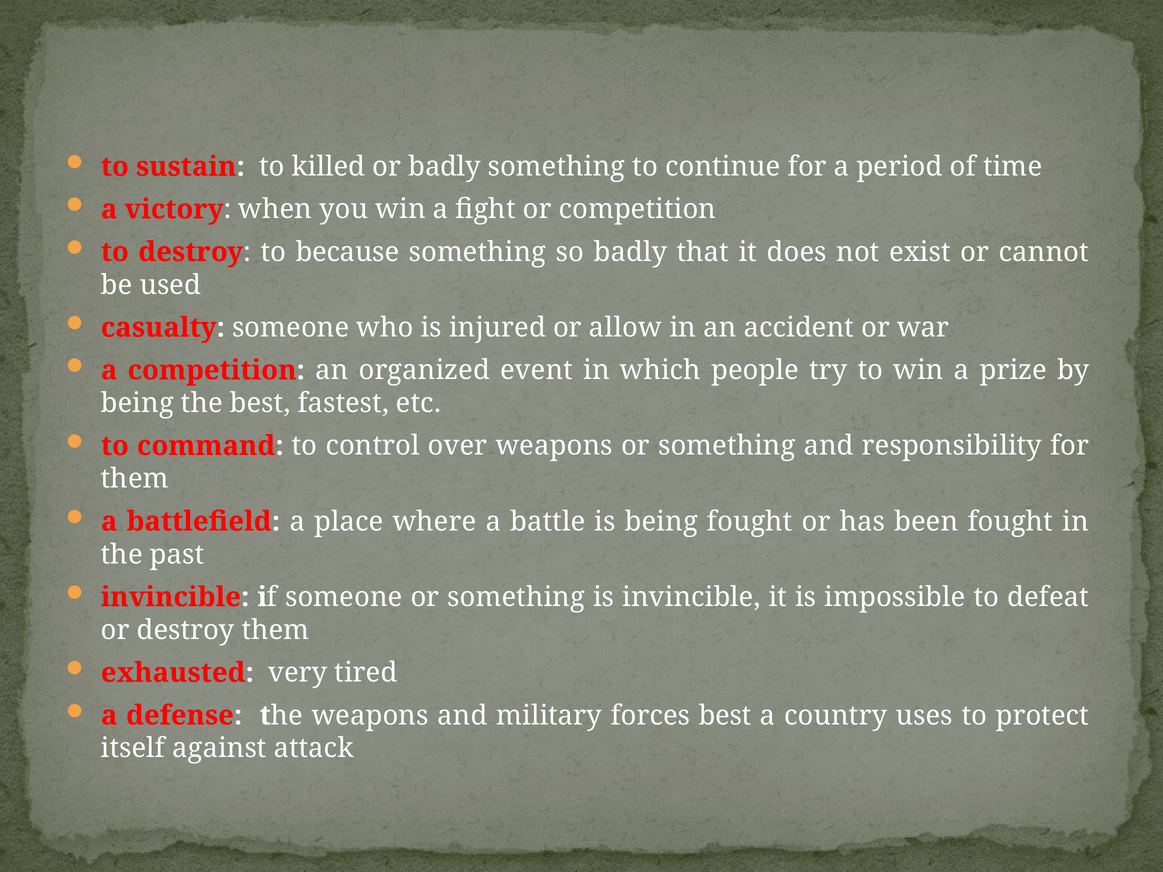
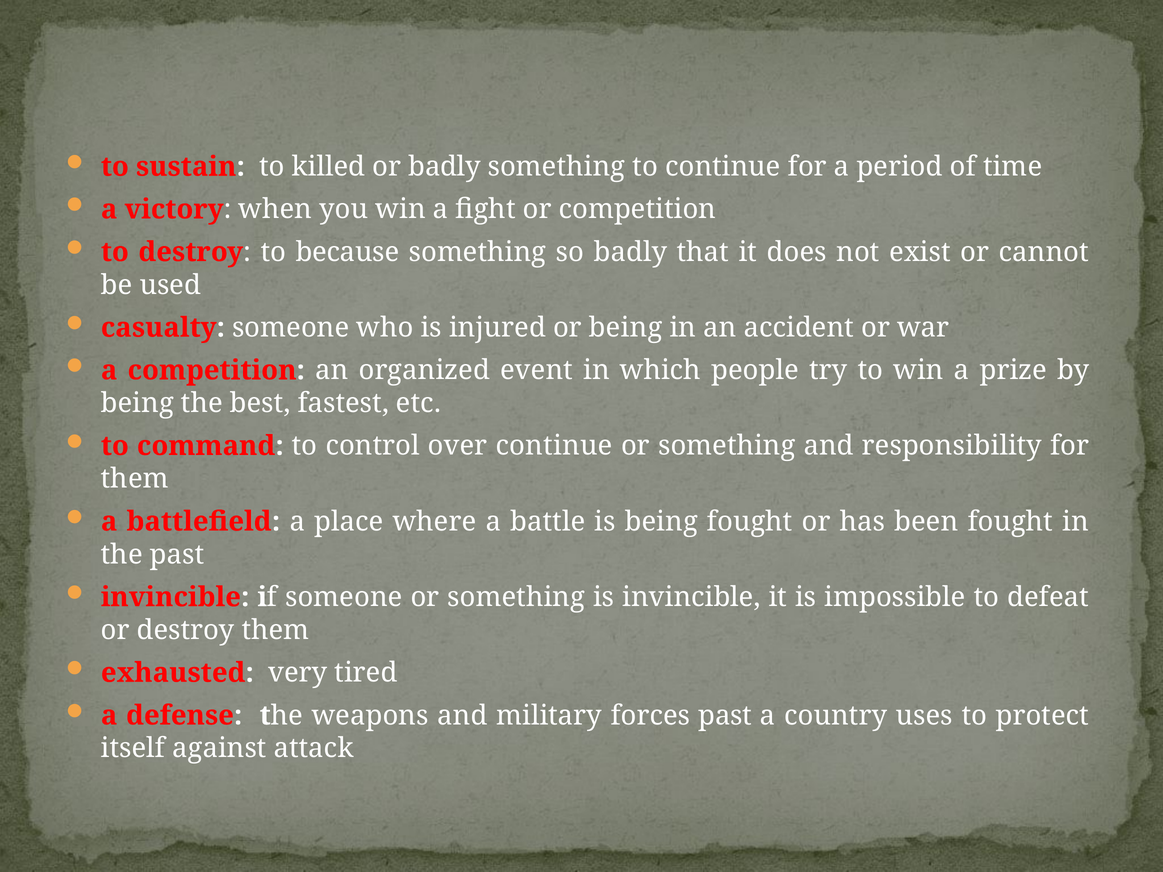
or allow: allow -> being (626, 328)
over weapons: weapons -> continue (554, 446)
forces best: best -> past (725, 716)
